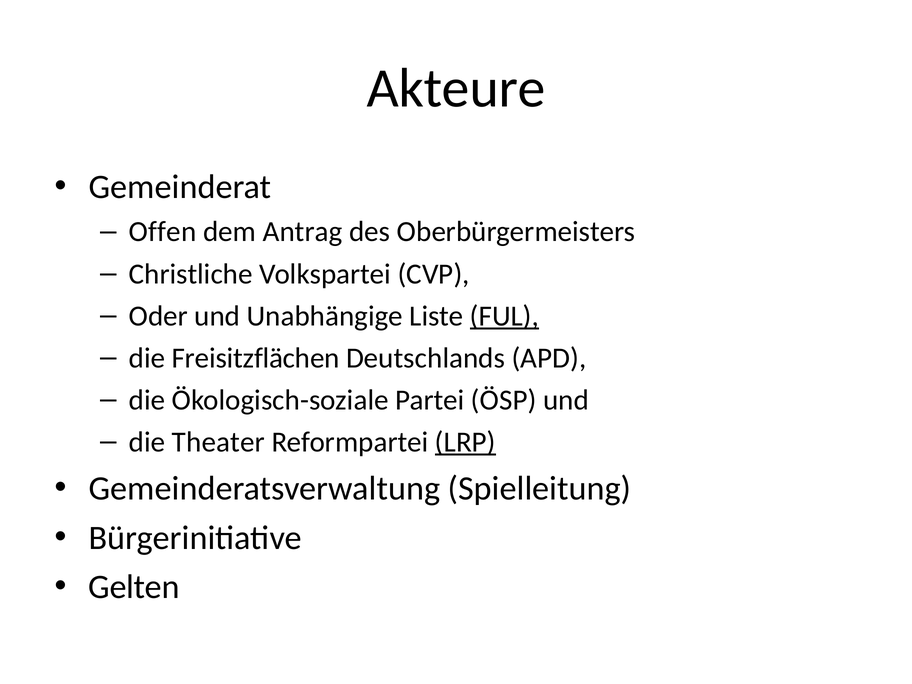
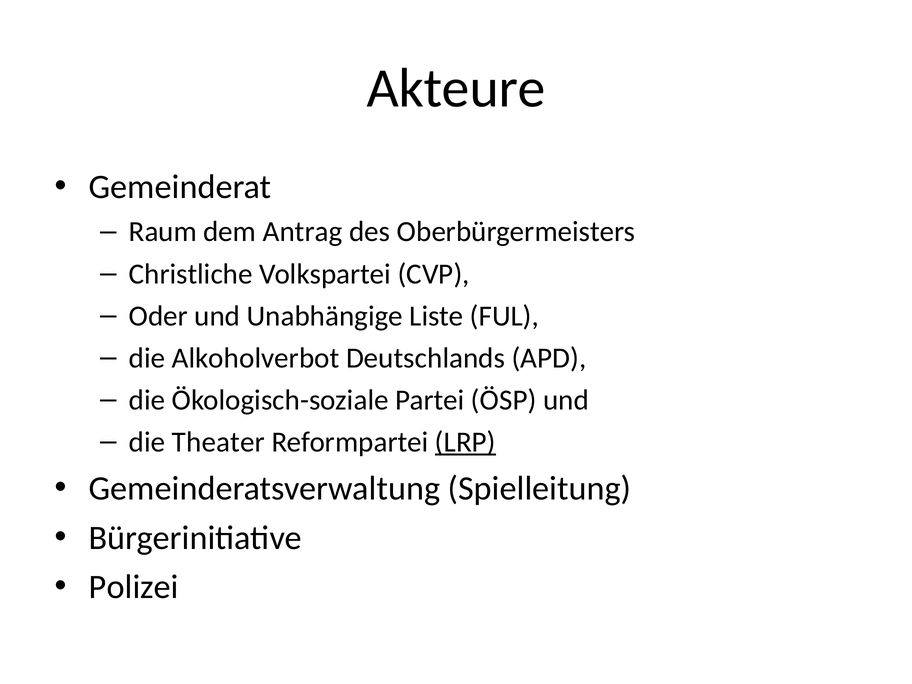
Offen: Offen -> Raum (163, 232)
FUL underline: present -> none (504, 316)
Freisitzflächen: Freisitzflächen -> Alkoholverbot (256, 358)
Gelten: Gelten -> Polizei (134, 587)
